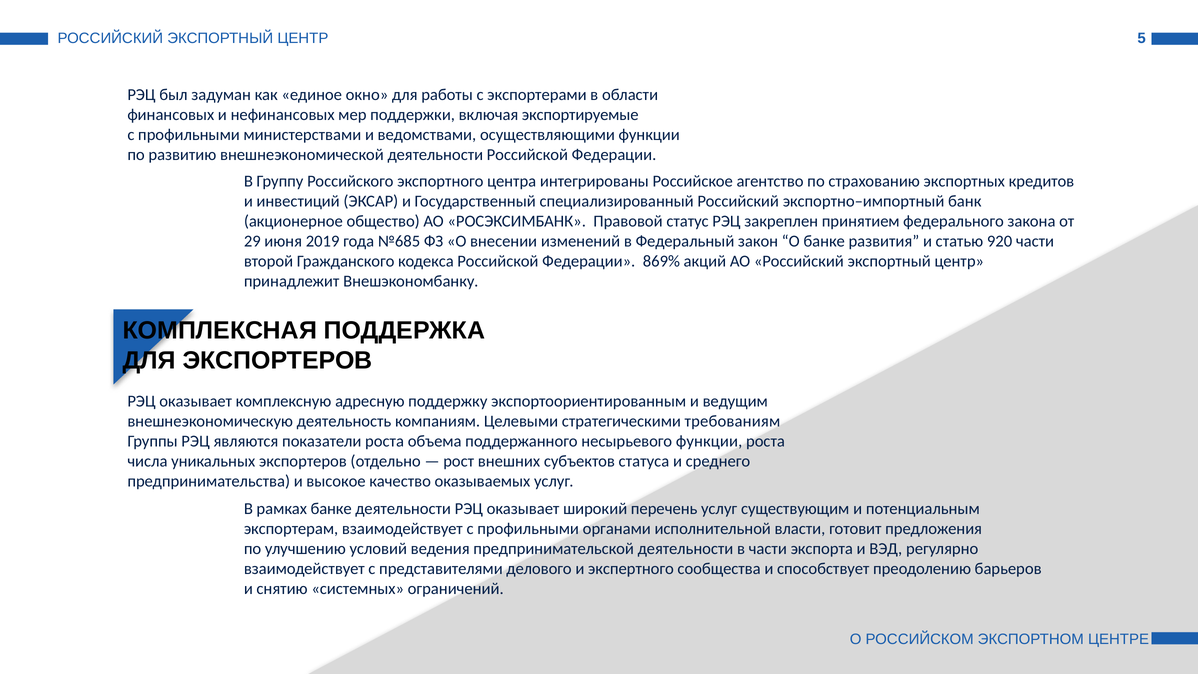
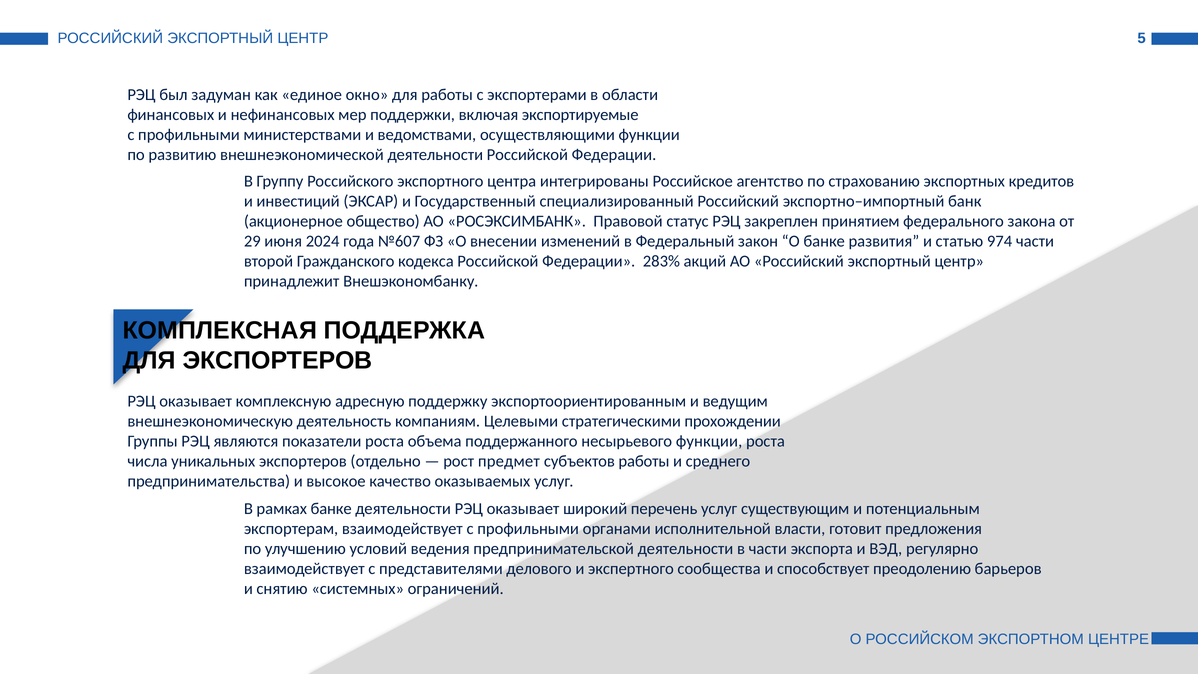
2019: 2019 -> 2024 (323, 241)
№685: №685 -> №607 (399, 241)
920: 920 -> 974 (1000, 241)
869%: 869% -> 283% (661, 261)
требованиям: требованиям -> прохождении (733, 421)
внешних: внешних -> предмет (509, 461)
субъектов статуса: статуса -> работы (644, 461)
